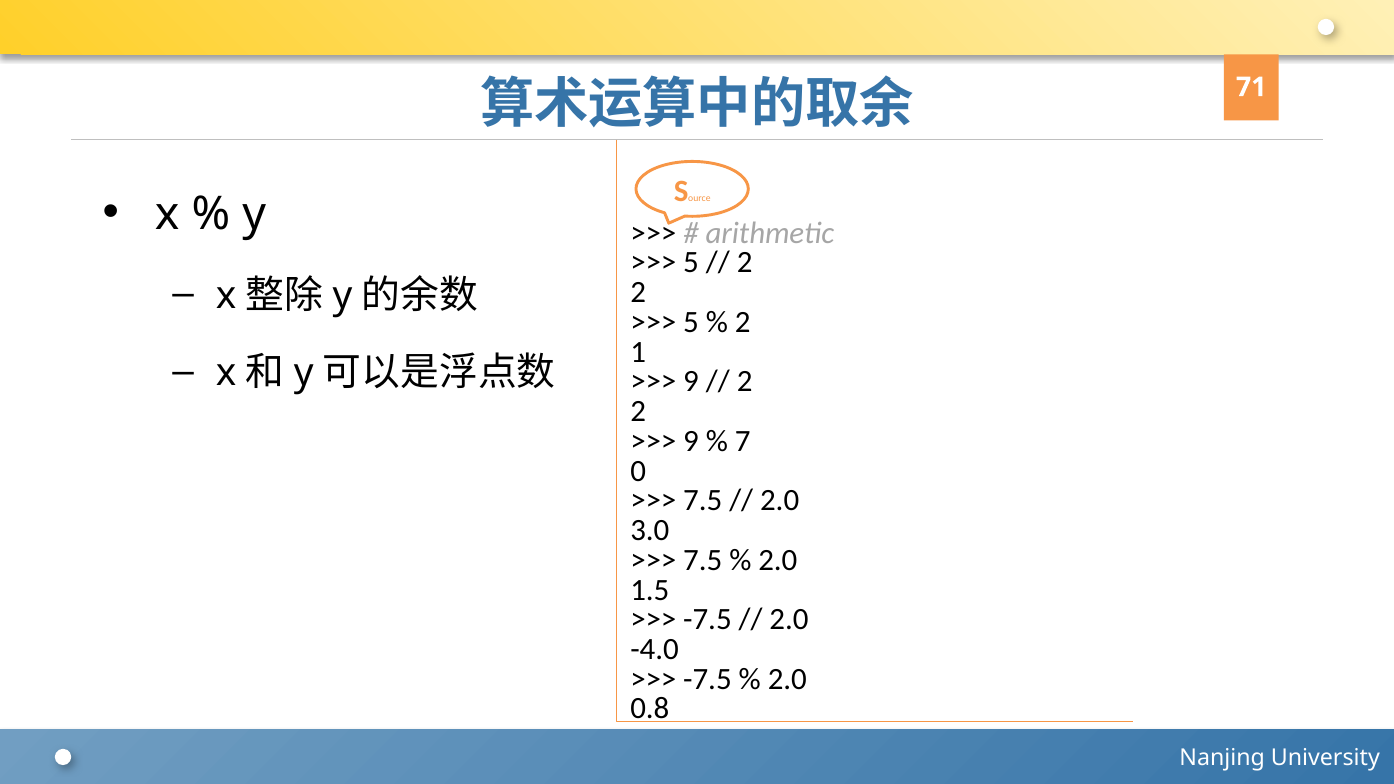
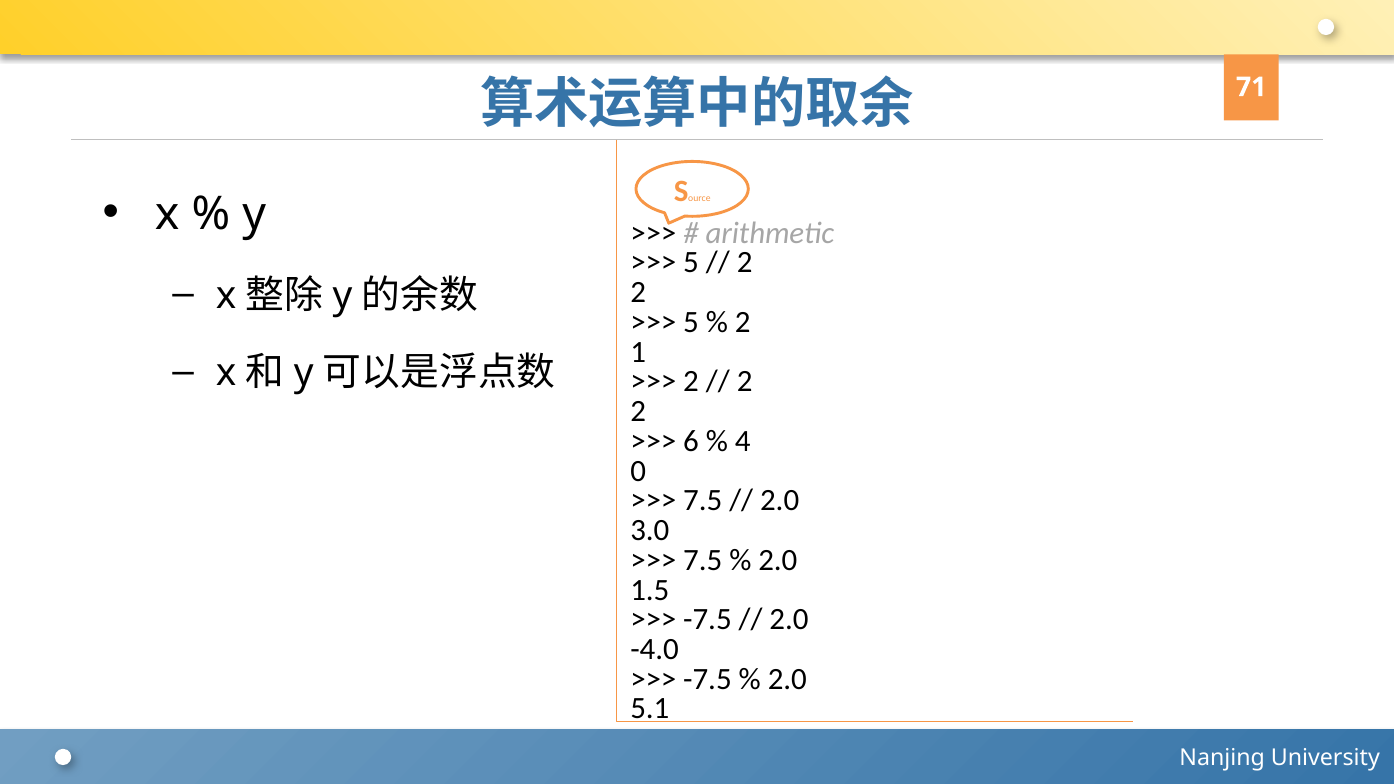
9: 9 -> 2 (691, 382)
9: 9 -> 6 (691, 441)
7: 7 -> 4 (743, 441)
0.8: 0.8 -> 5.1 (650, 709)
